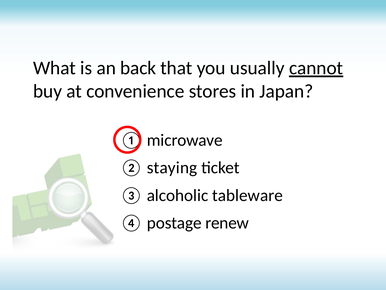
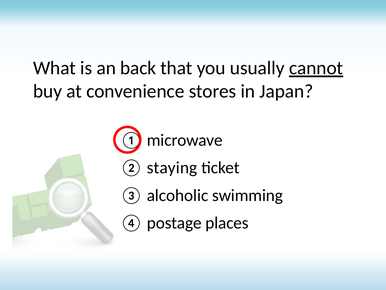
tableware: tableware -> swimming (248, 195)
renew: renew -> places (227, 223)
